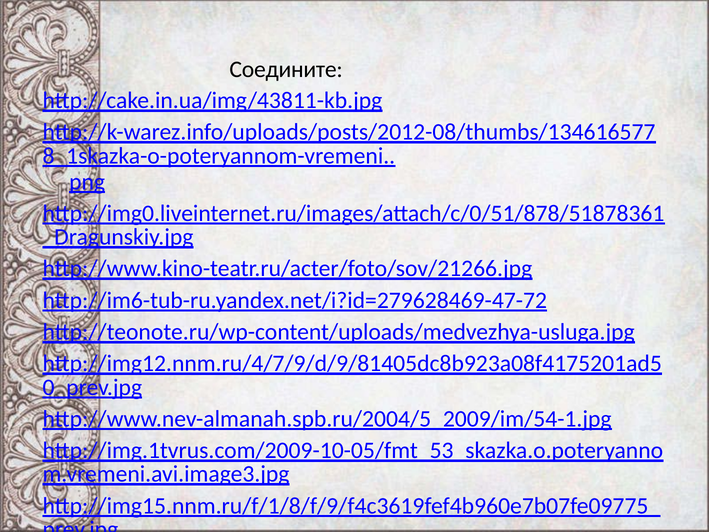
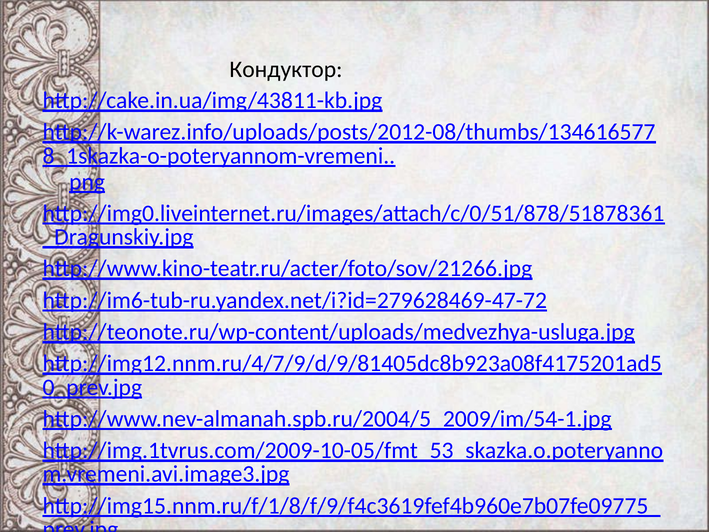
Соедините: Соедините -> Кондуктор (286, 69)
